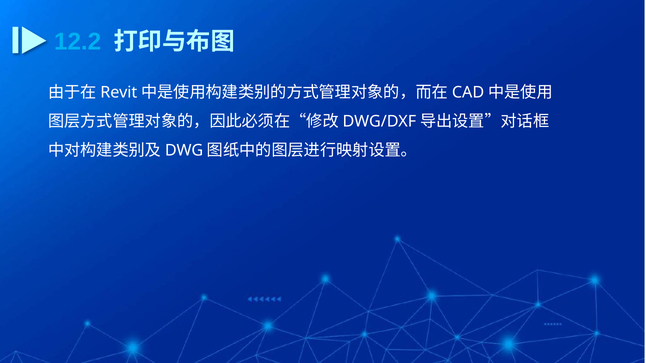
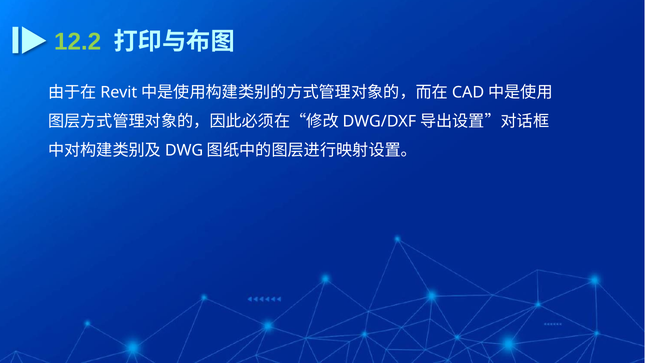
12.2 colour: light blue -> light green (78, 42)
